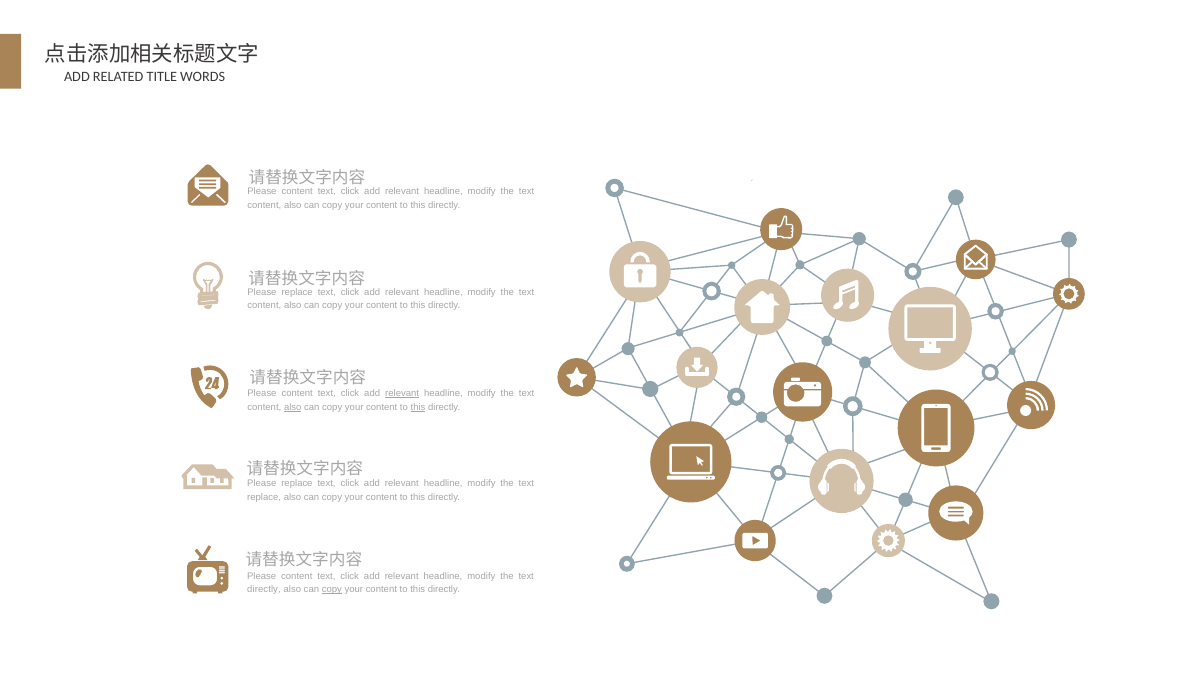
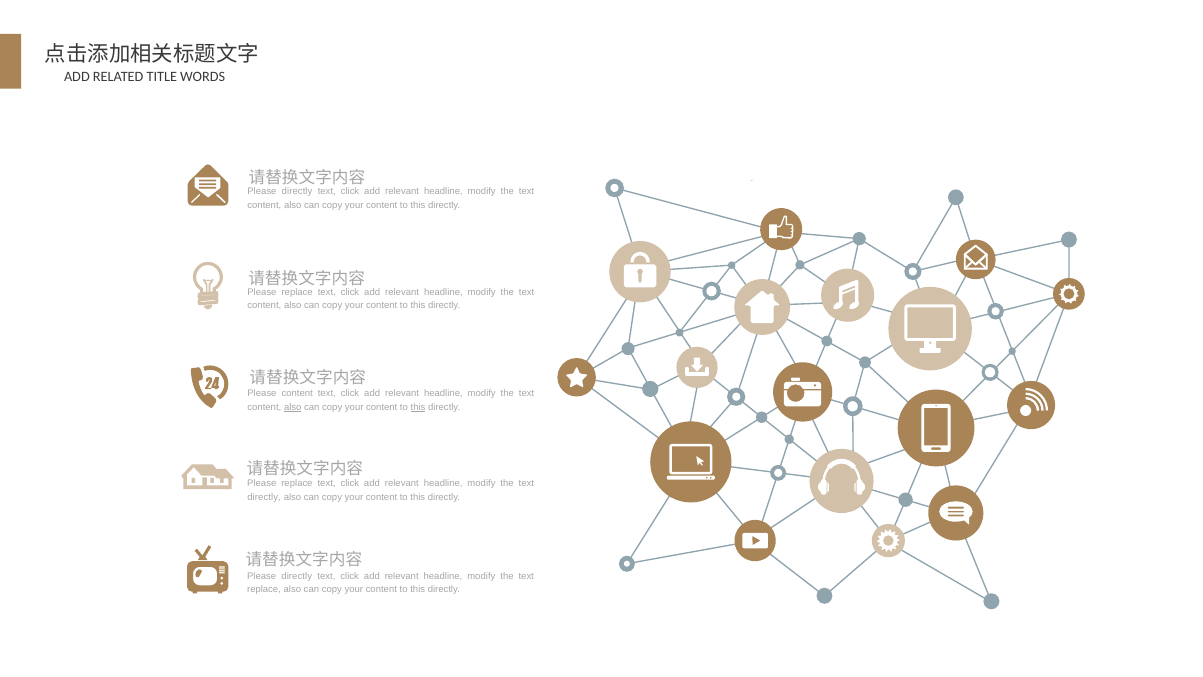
content: content -> directly (297, 191)
relevant underline: present -> none (402, 393)
replace: replace -> directly (264, 497)
content: content -> directly (297, 576)
directly: directly -> replace (264, 589)
copy underline: present -> none (332, 589)
